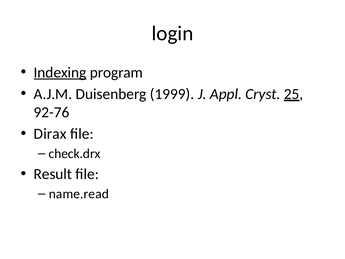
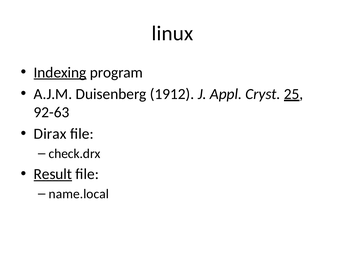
login: login -> linux (172, 33)
1999: 1999 -> 1912 (172, 94)
92-76: 92-76 -> 92-63 (52, 112)
Result underline: none -> present (53, 174)
name.read: name.read -> name.local (79, 194)
